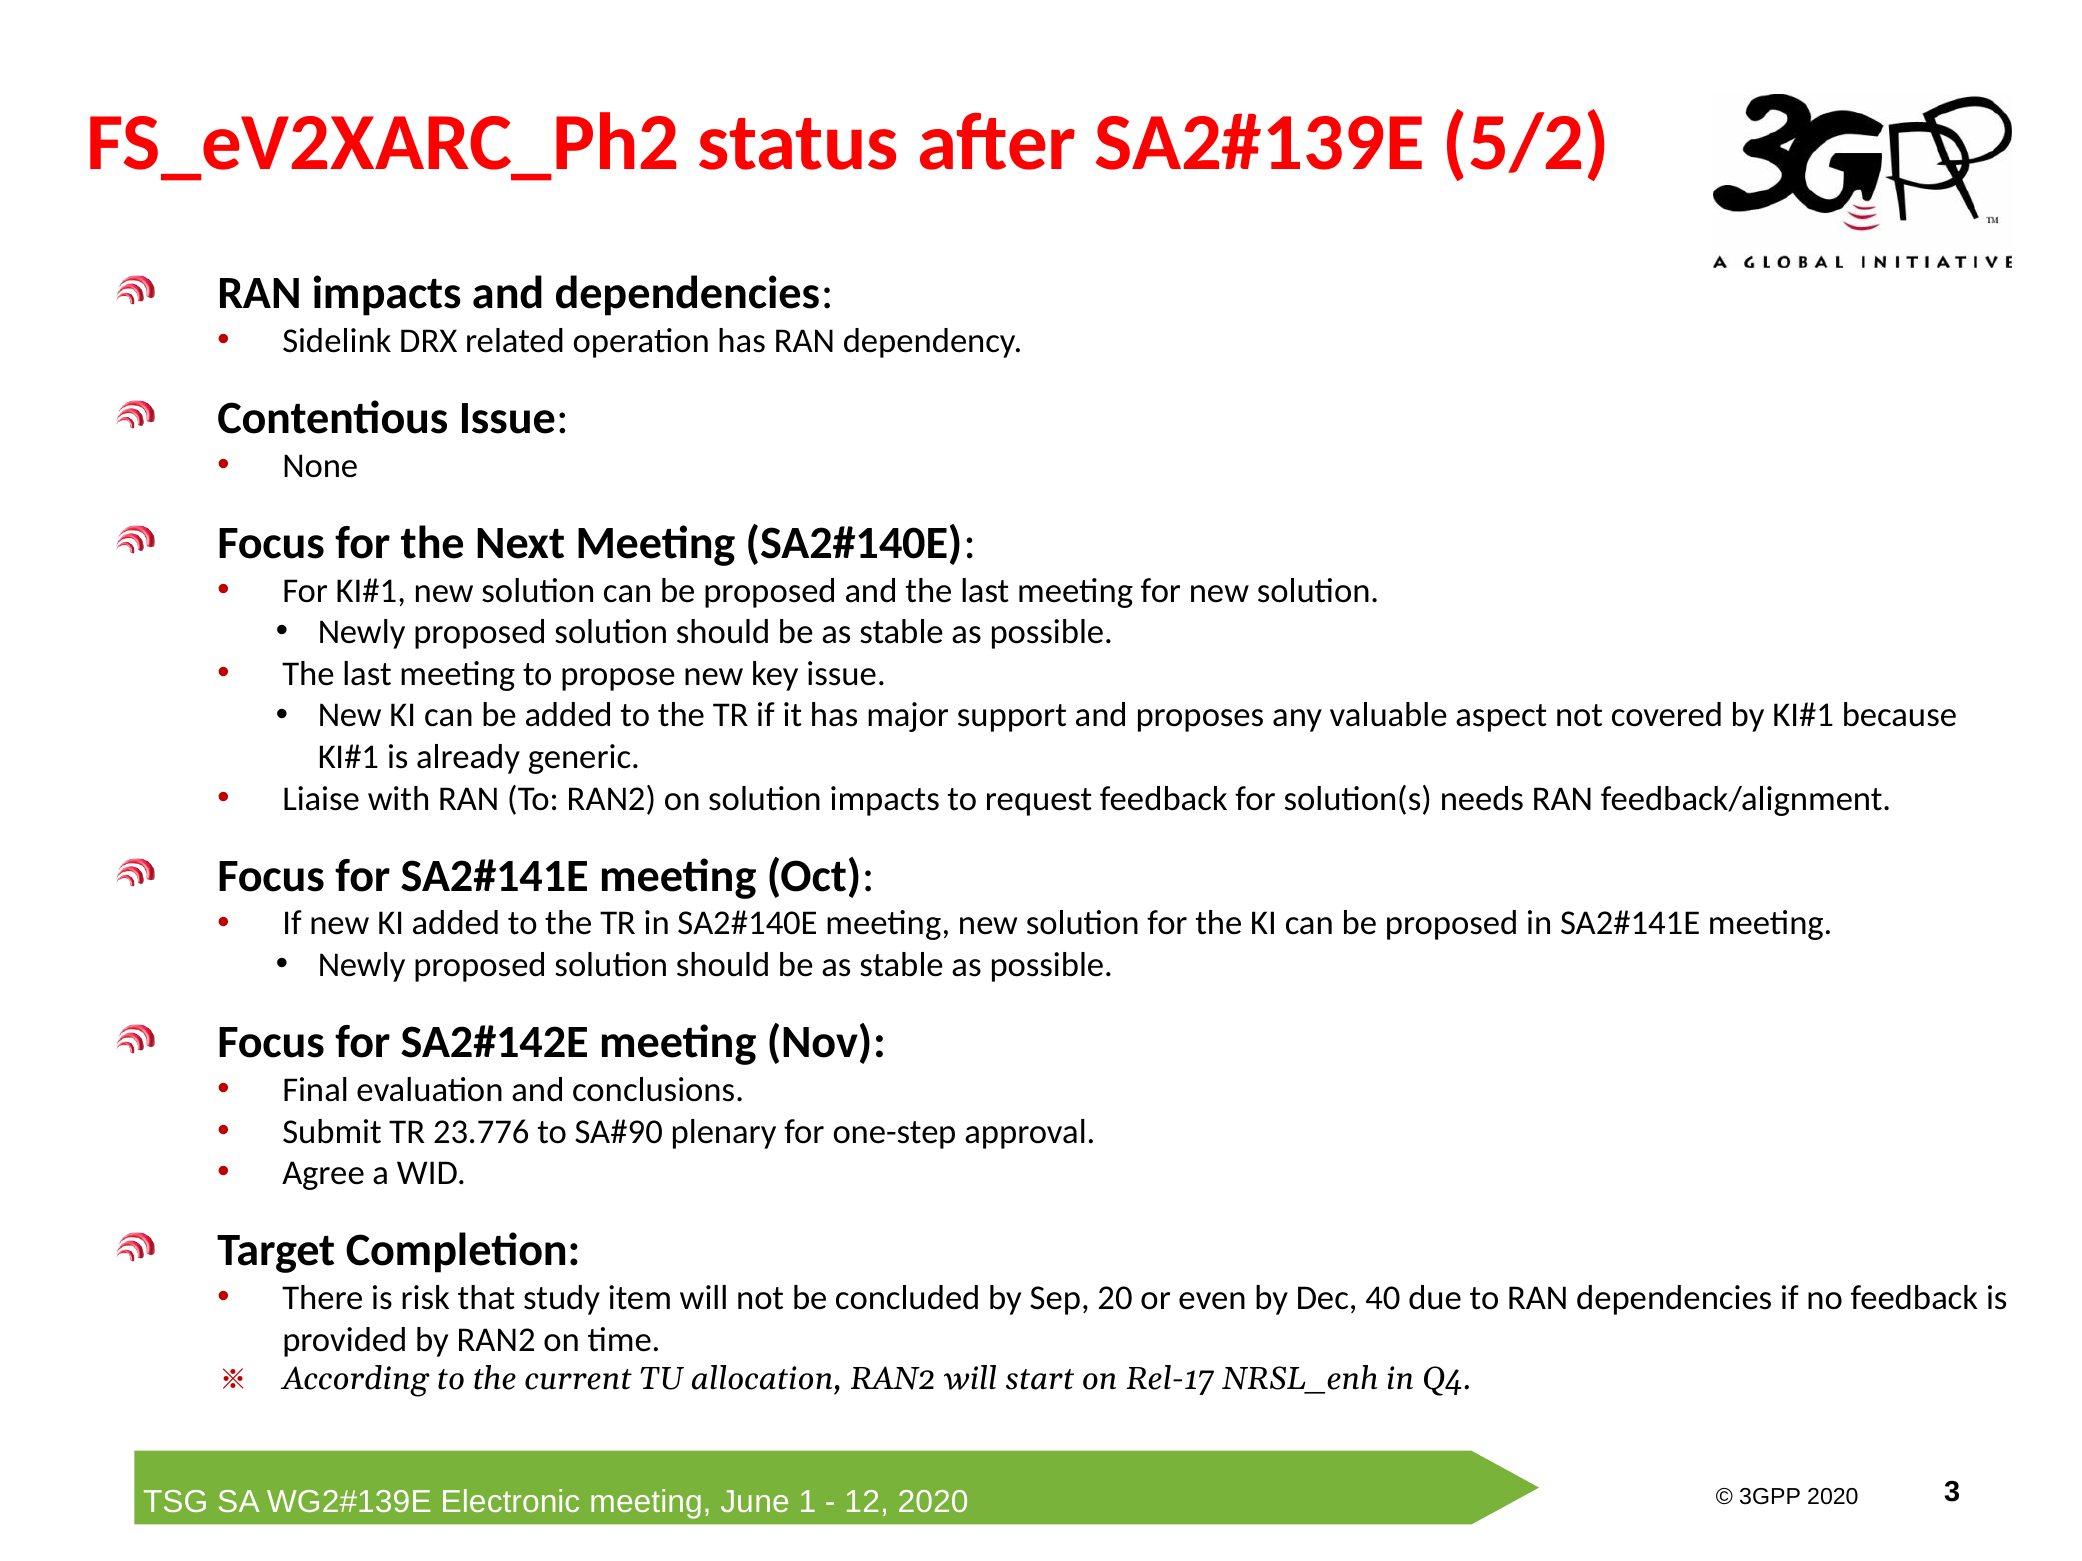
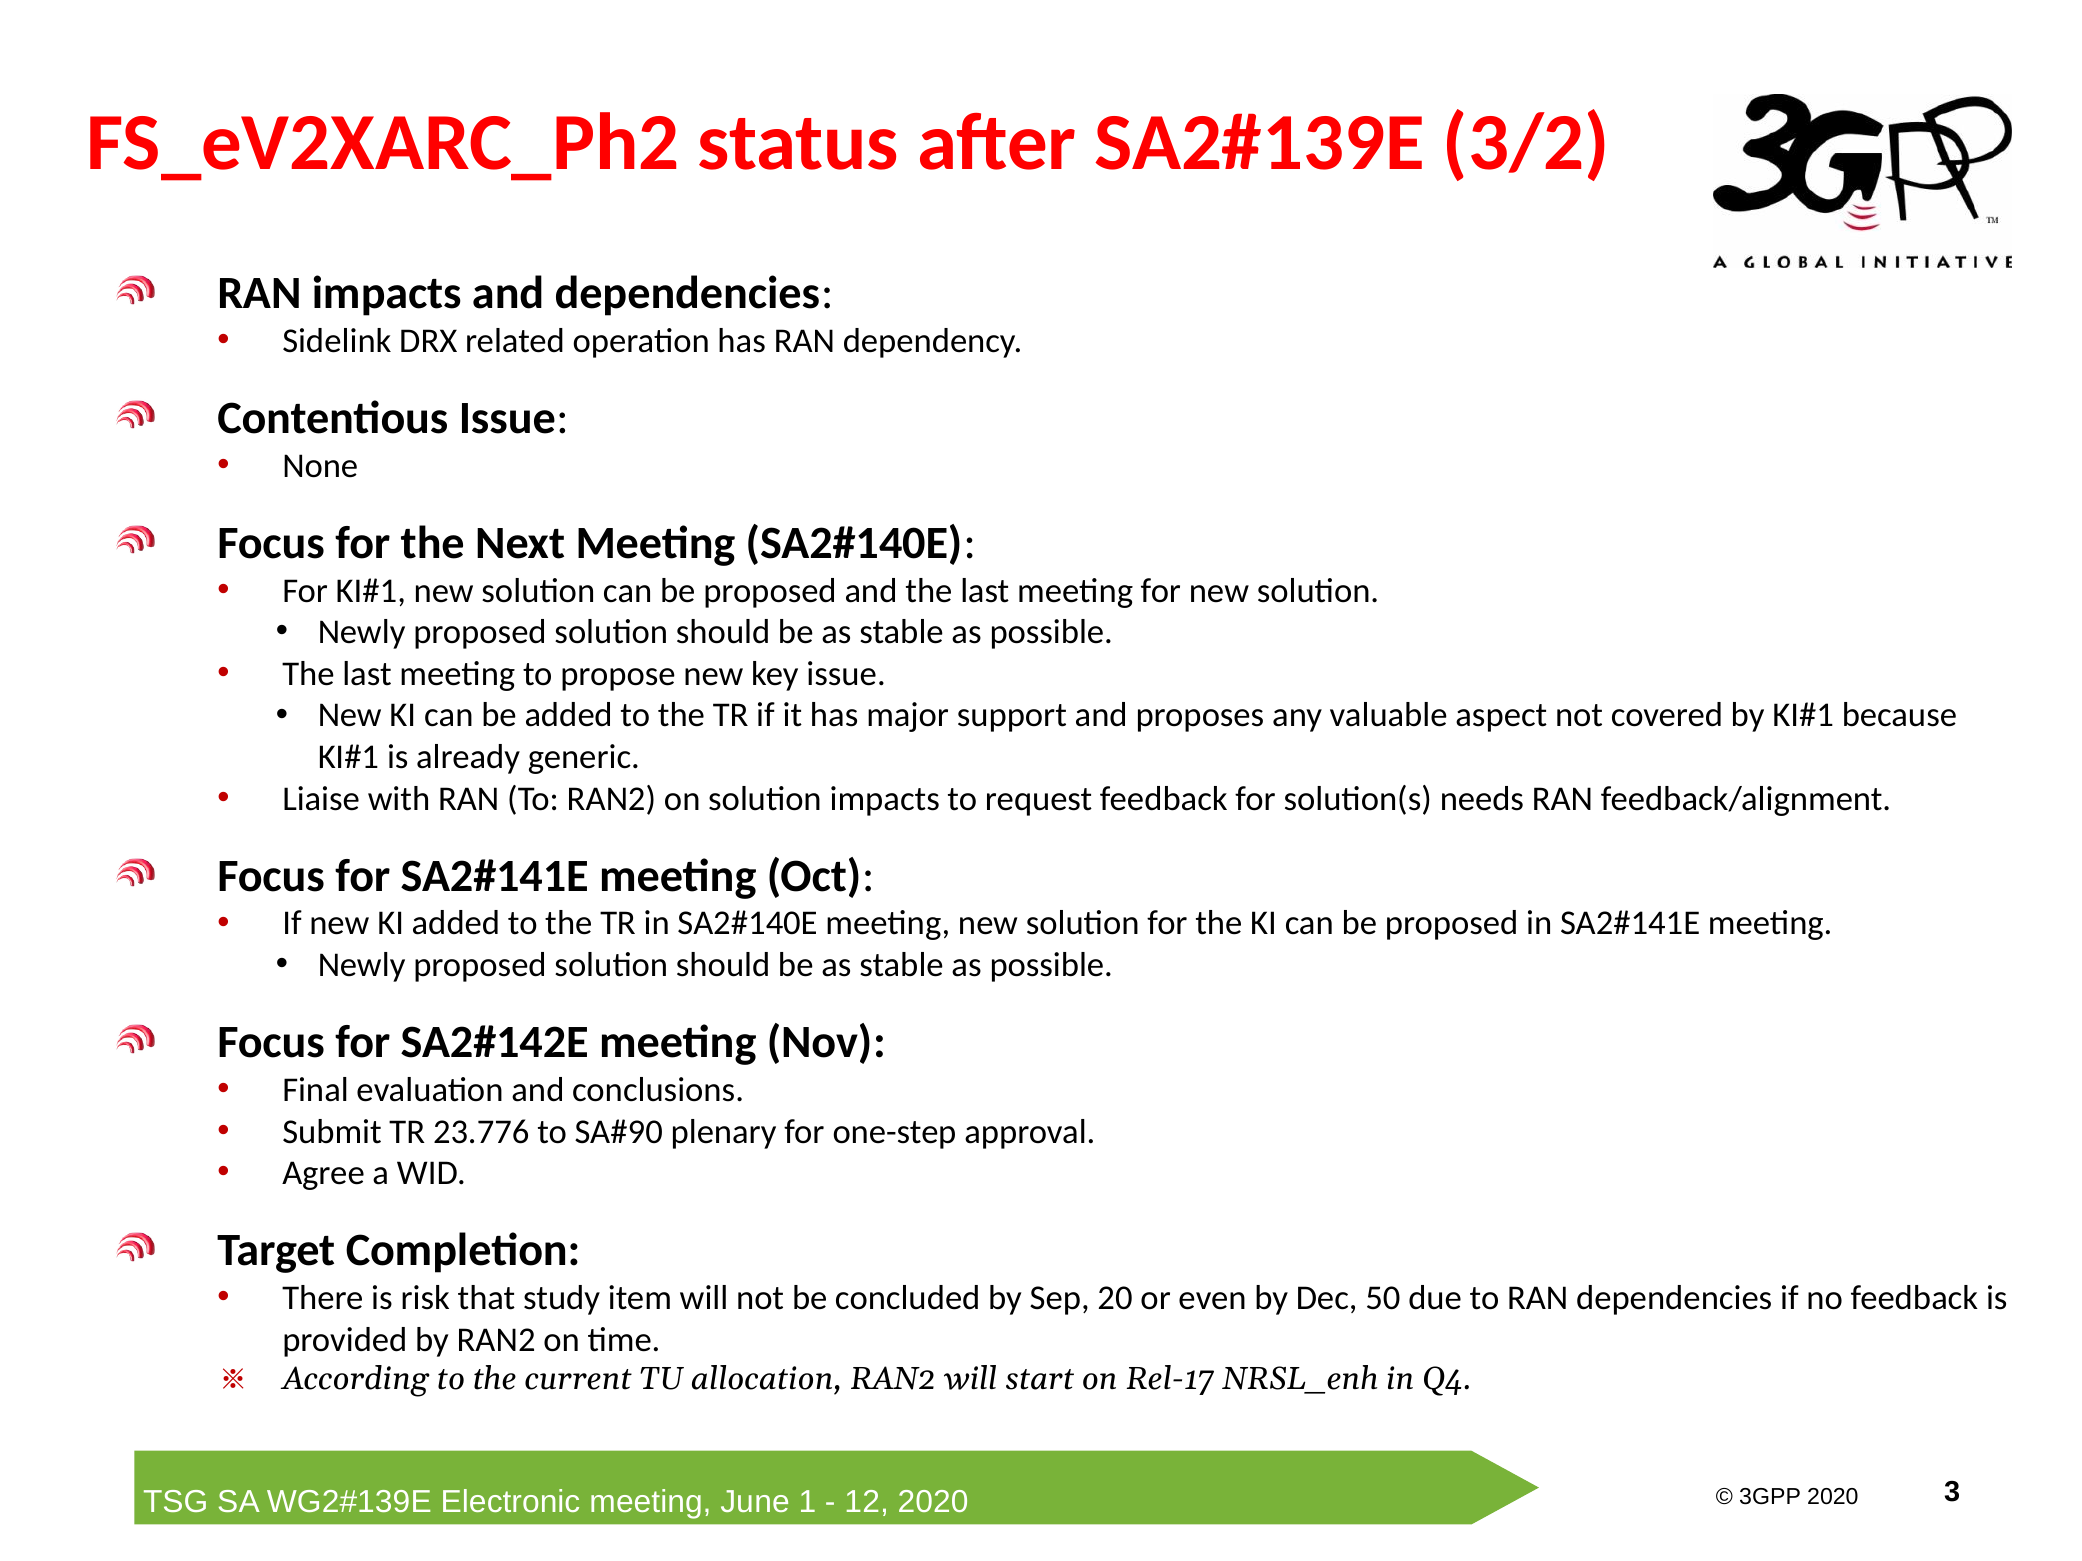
5/2: 5/2 -> 3/2 (1526, 143)
40: 40 -> 50 (1383, 1298)
